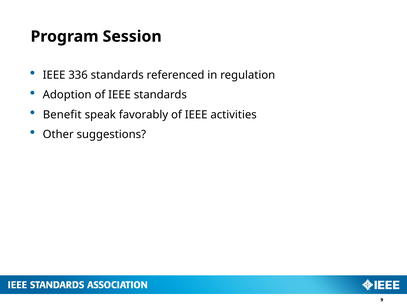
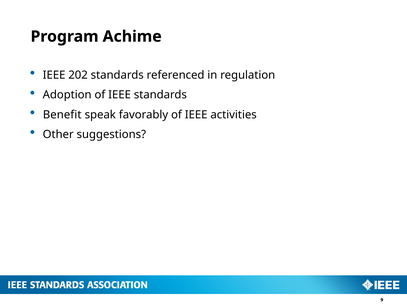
Session: Session -> Achime (132, 37)
336: 336 -> 202 (78, 75)
